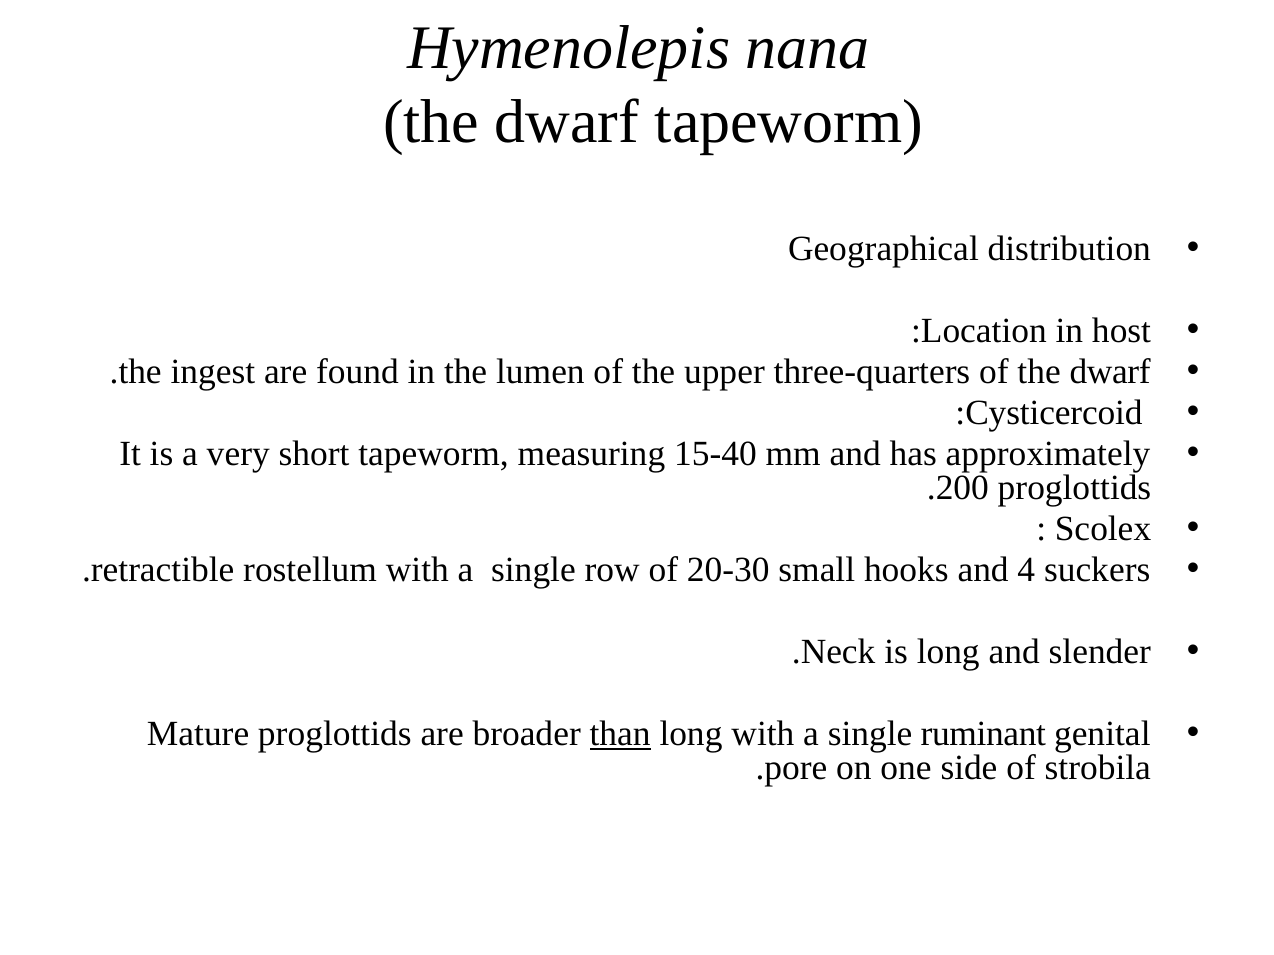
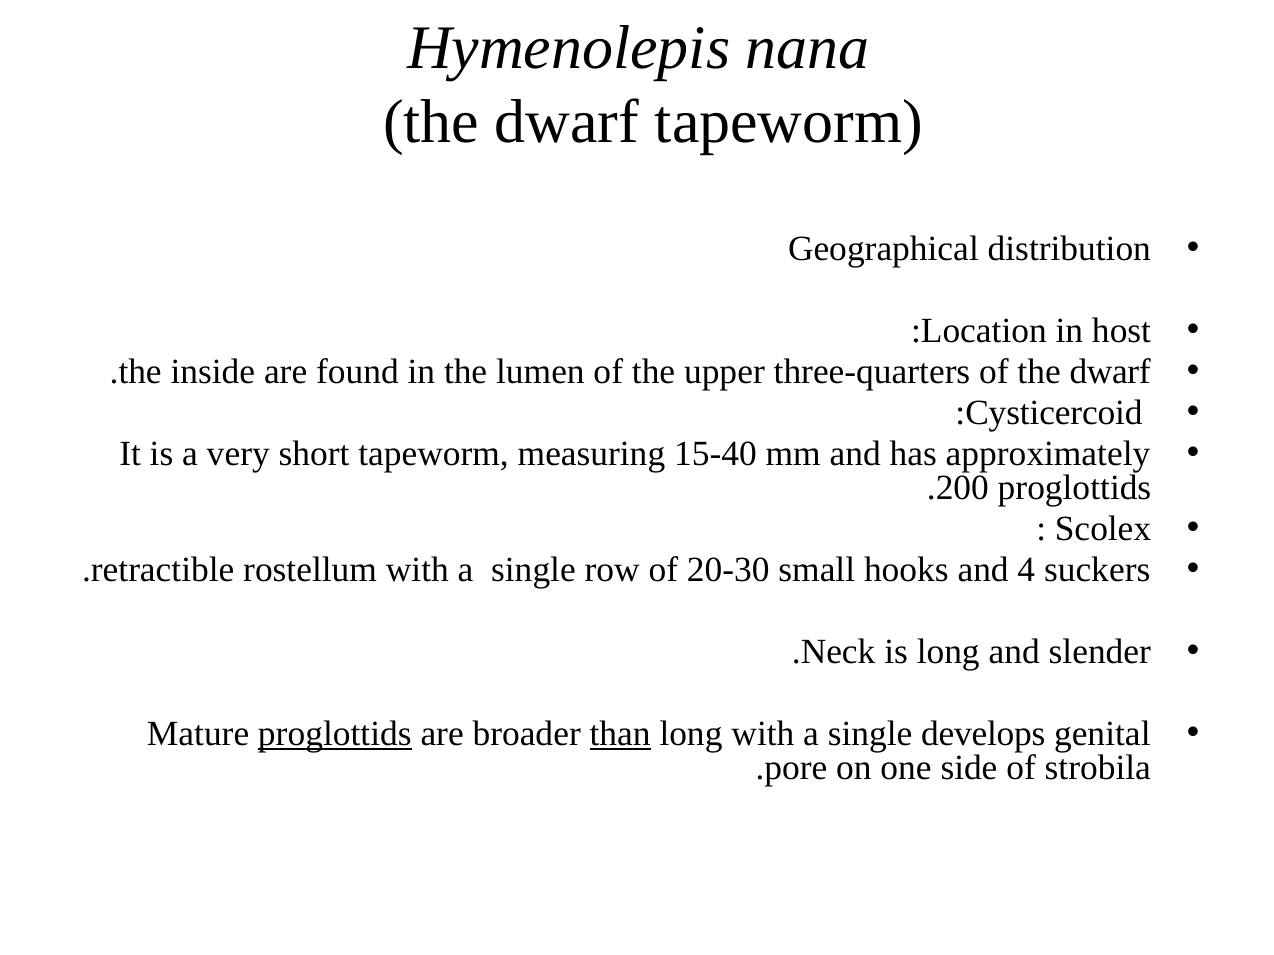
ingest: ingest -> inside (213, 372)
proglottids underline: none -> present (335, 735)
ruminant: ruminant -> develops (983, 735)
